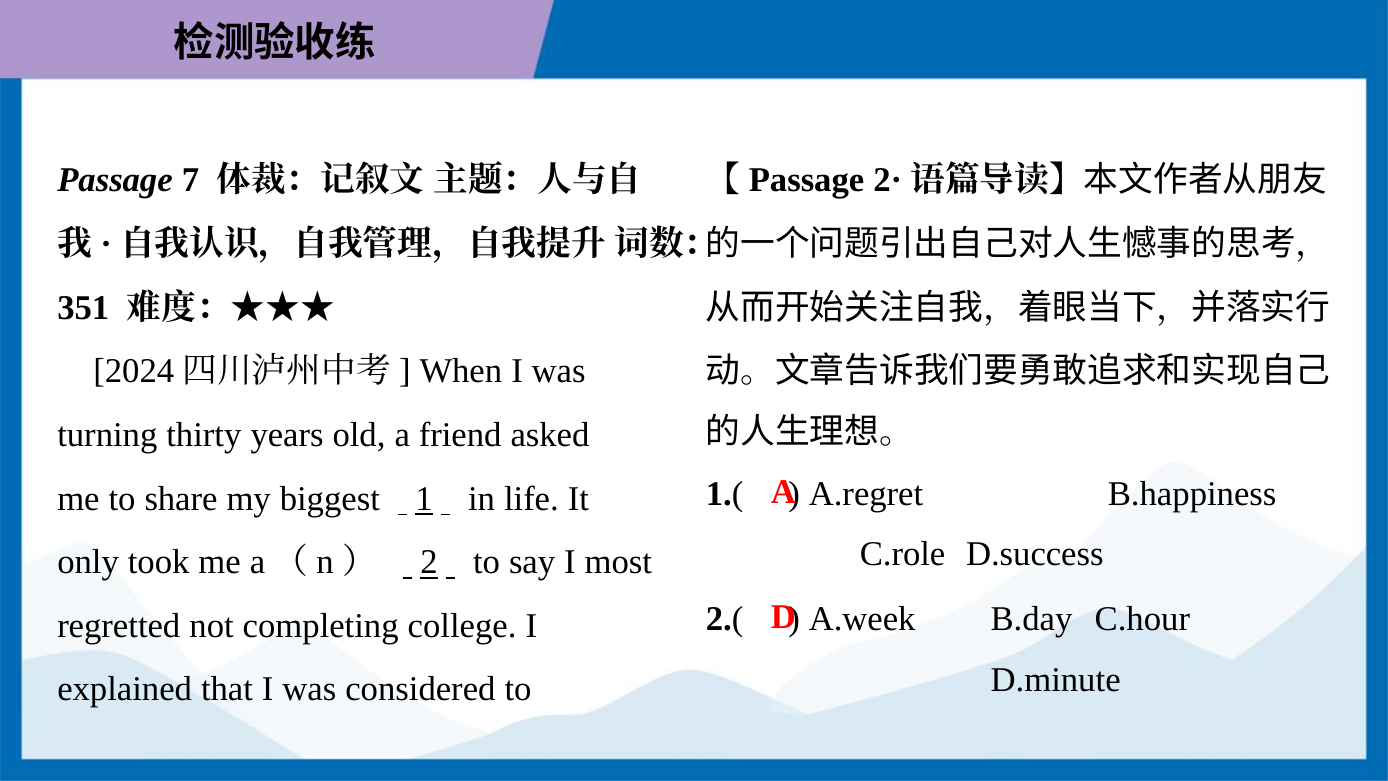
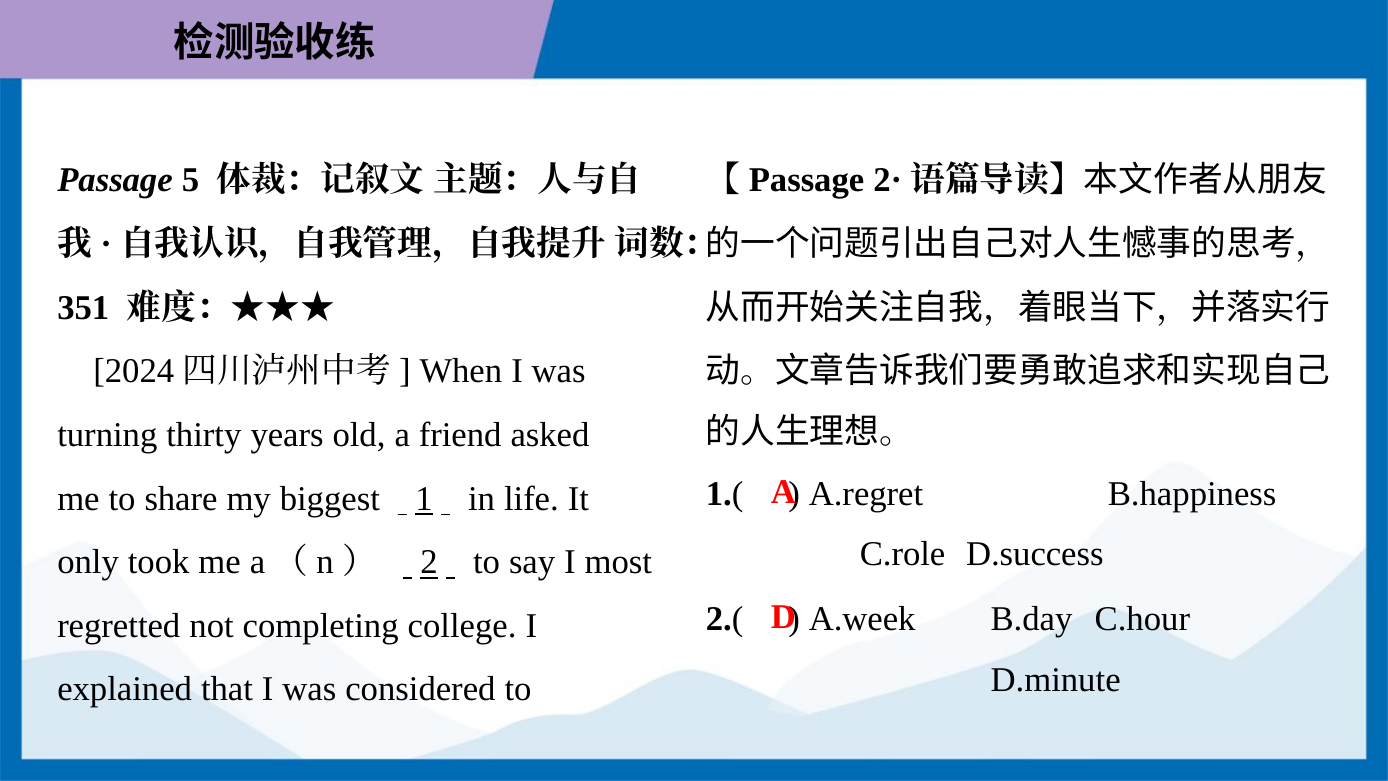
7: 7 -> 5 (190, 180)
